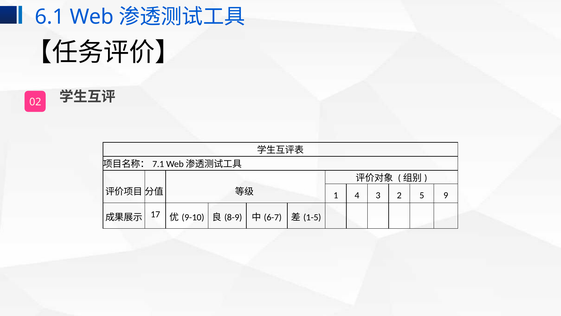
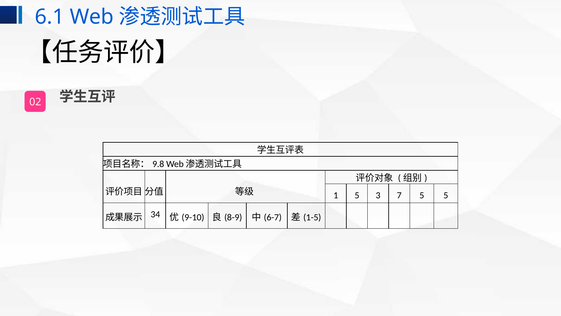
7.1: 7.1 -> 9.8 (158, 164)
1 4: 4 -> 5 (357, 195)
2: 2 -> 7 (399, 195)
5 9: 9 -> 5 (446, 195)
17: 17 -> 34 (155, 214)
